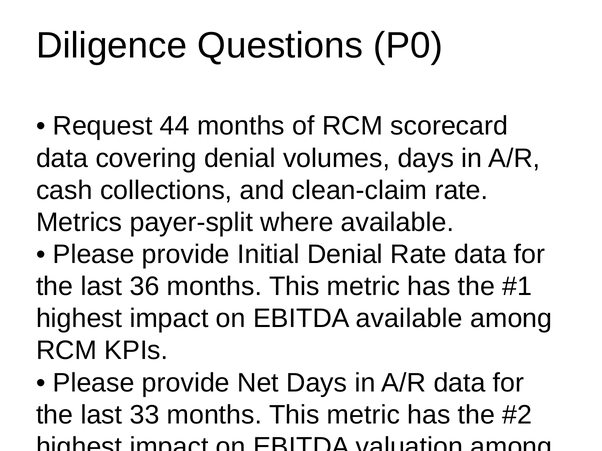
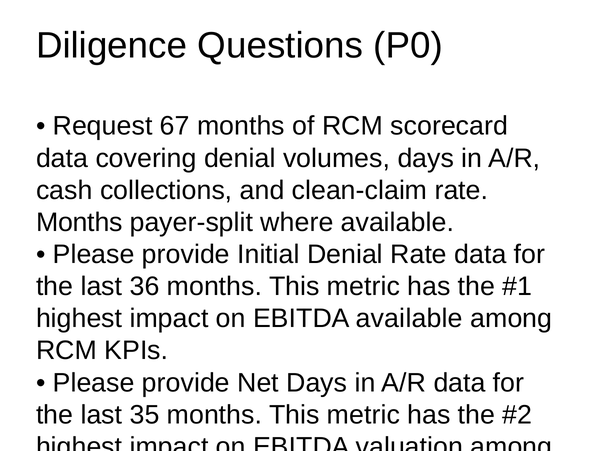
44: 44 -> 67 (175, 126)
Metrics: Metrics -> Months (79, 223)
33: 33 -> 35 (145, 415)
